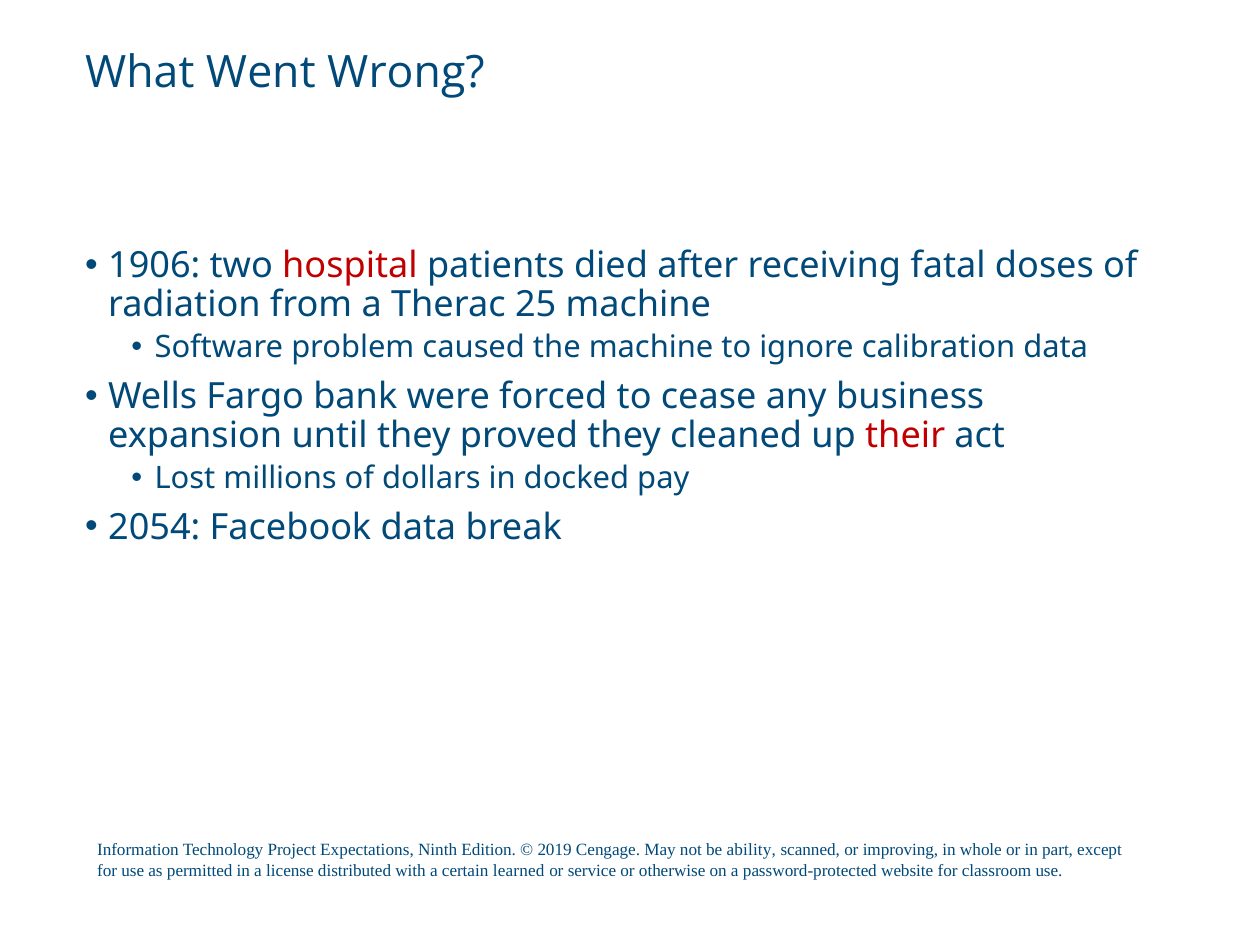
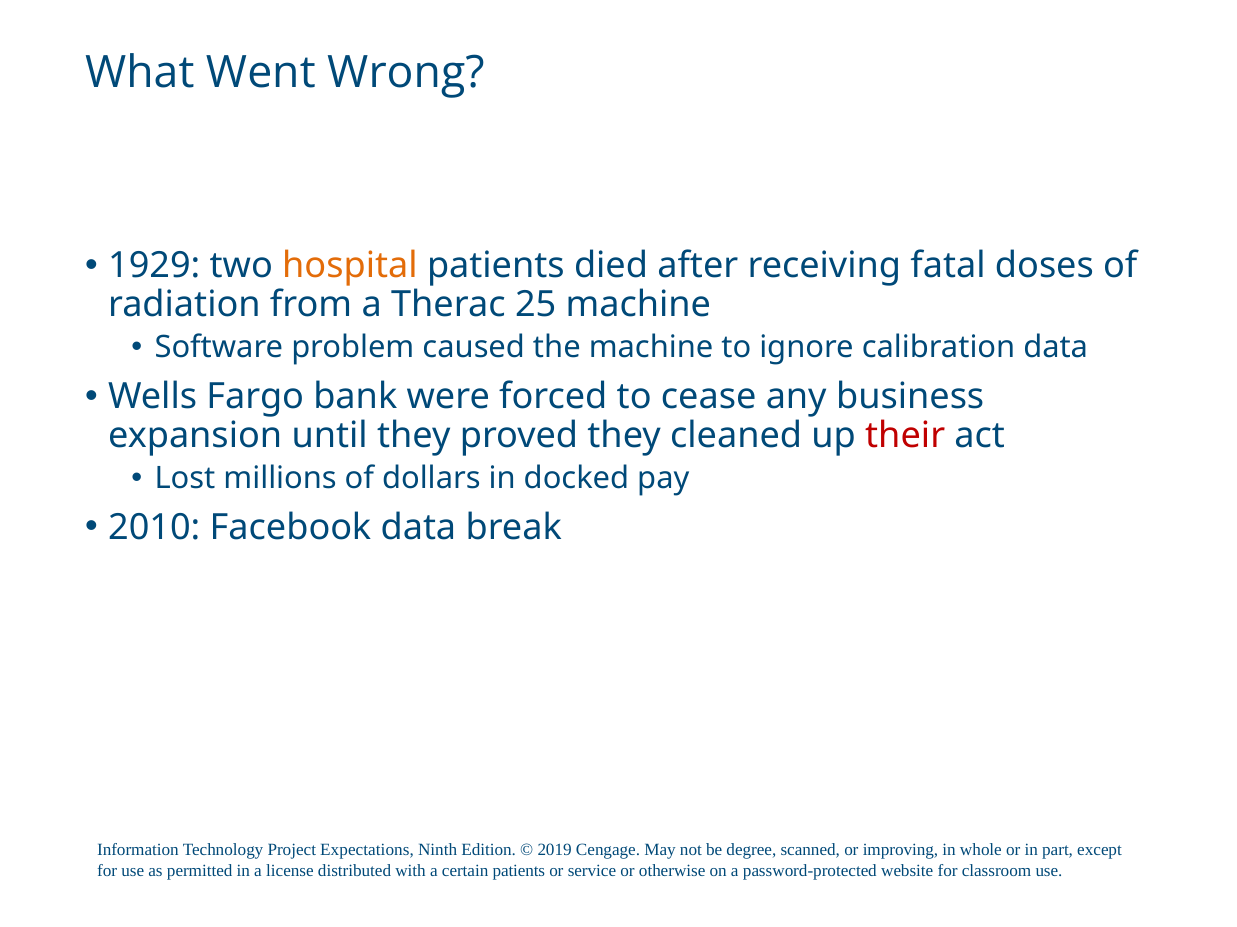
1906: 1906 -> 1929 (154, 266)
hospital colour: red -> orange (350, 266)
2054: 2054 -> 2010 (154, 528)
ability: ability -> degree (751, 850)
certain learned: learned -> patients (519, 871)
